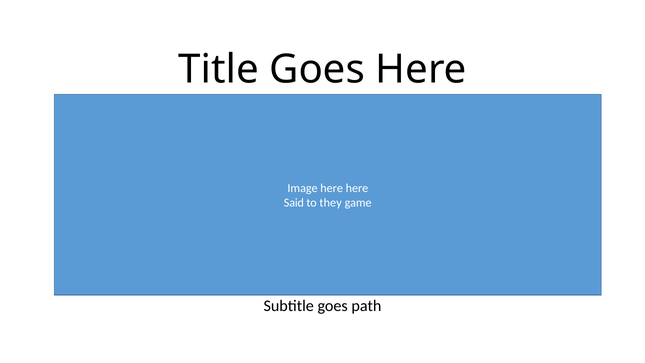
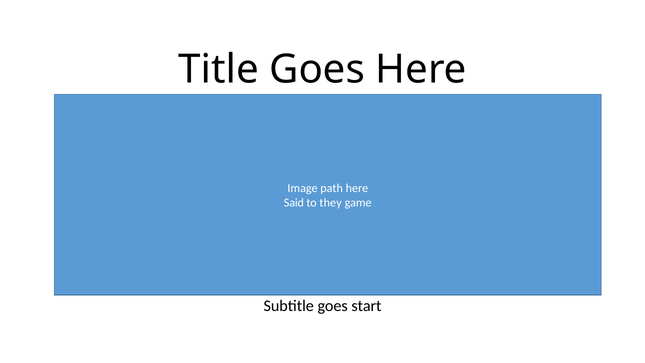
Image here: here -> path (332, 188)
path: path -> start (366, 306)
